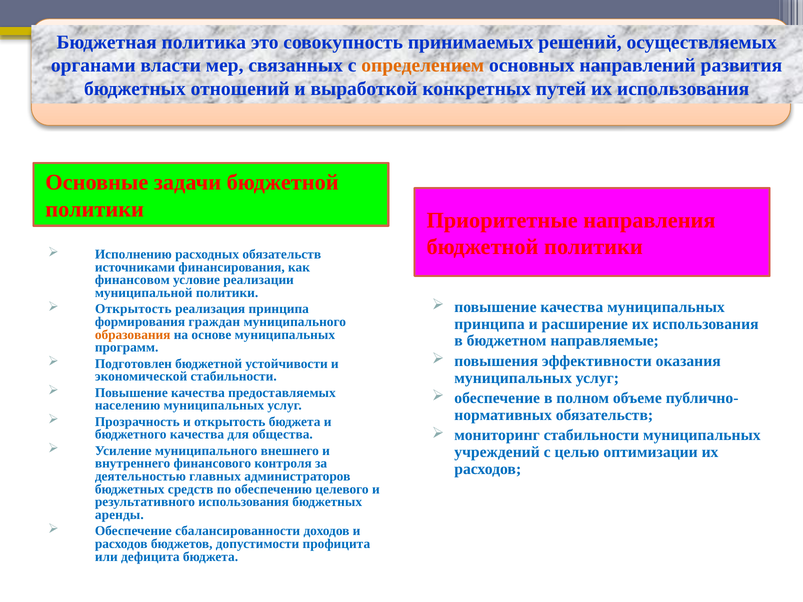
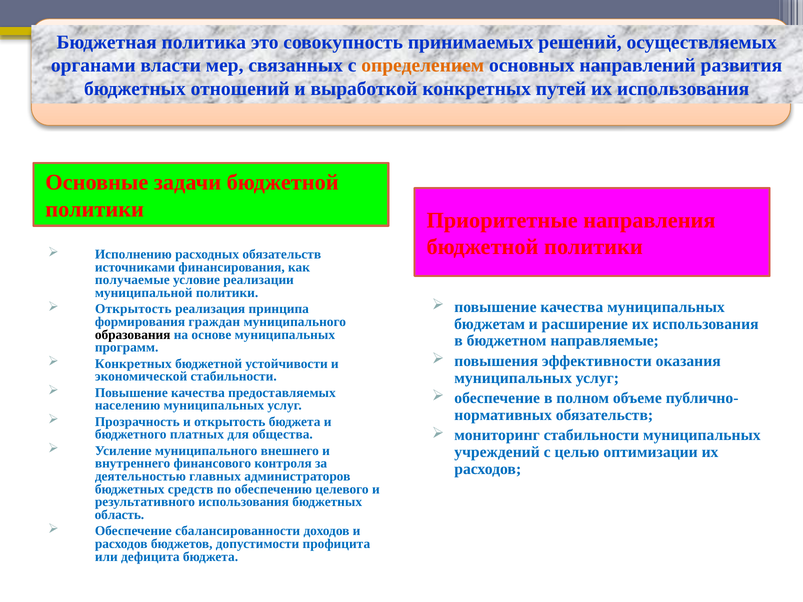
финансовом: финансовом -> получаемые (132, 280)
принципа: принципа -> бюджетам (490, 324)
образования colour: orange -> black (133, 335)
Подготовлен: Подготовлен -> Конкретных (133, 364)
бюджетного качества: качества -> платных (197, 435)
аренды: аренды -> область (119, 515)
